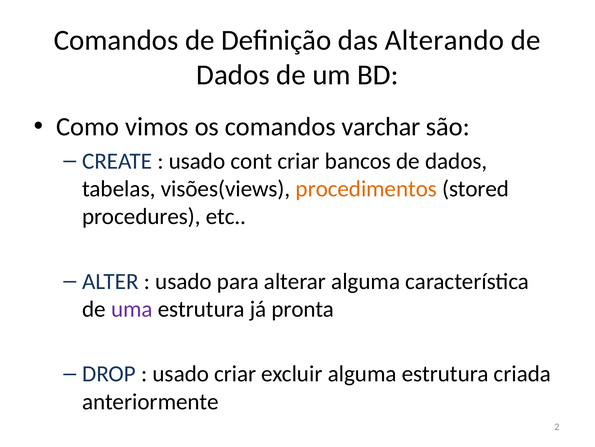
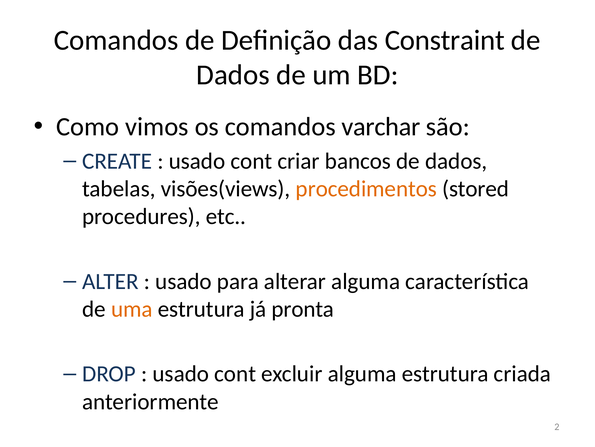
Alterando: Alterando -> Constraint (445, 40)
uma colour: purple -> orange (132, 309)
criar: criar -> cont (235, 373)
